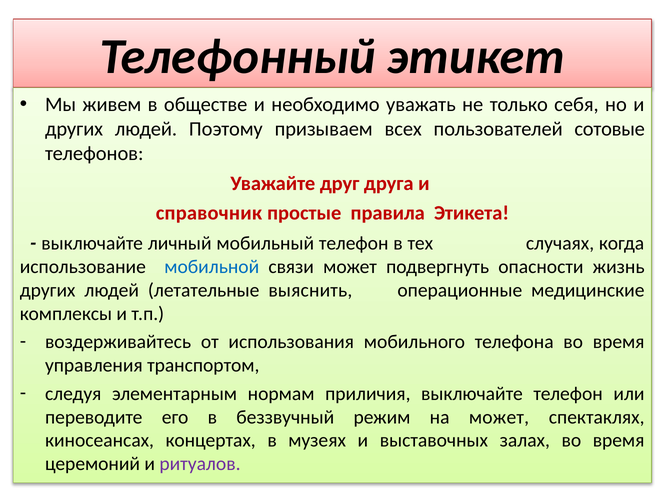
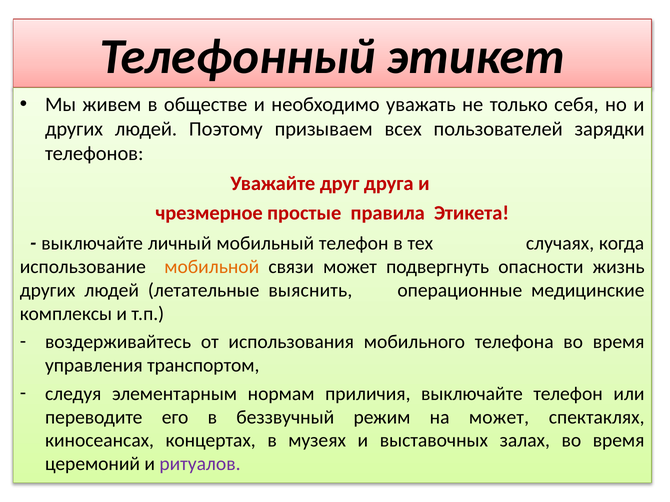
сотовые: сотовые -> зарядки (610, 129)
справочник: справочник -> чрезмерное (209, 213)
мобильной colour: blue -> orange (212, 267)
